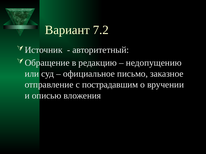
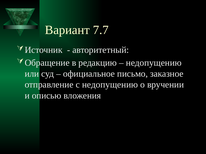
7.2: 7.2 -> 7.7 (101, 30)
с пострадавшим: пострадавшим -> недопущению (110, 85)
